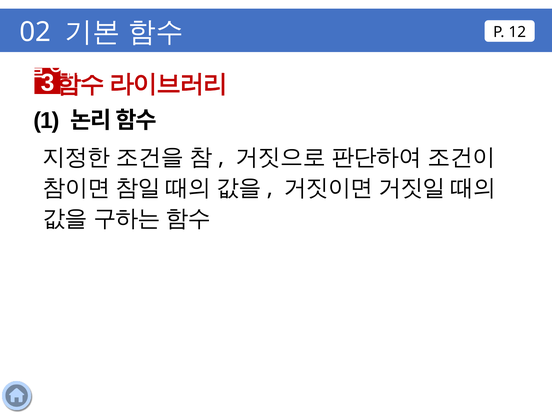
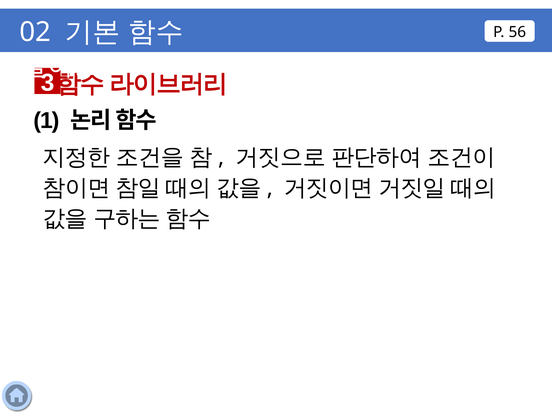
12: 12 -> 56 (517, 32)
